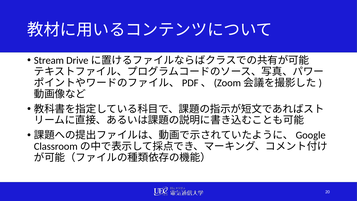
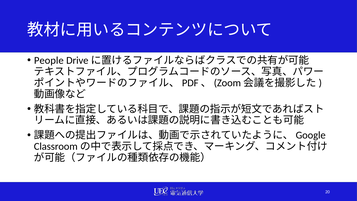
Stream: Stream -> People (49, 60)
